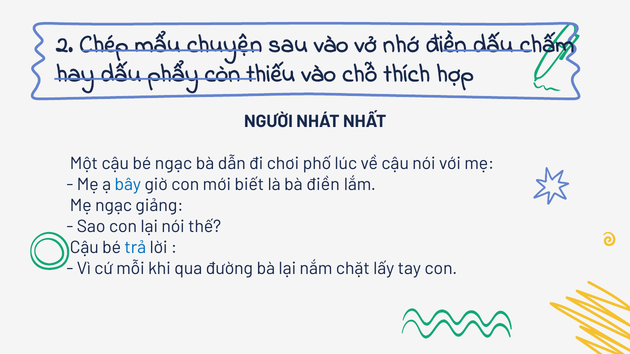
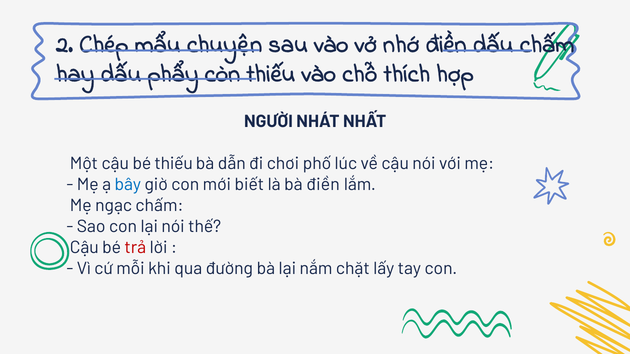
bé ngạc: ngạc -> thiếu (174, 164)
ngạc giảng: giảng -> chấm (159, 206)
trả colour: blue -> red (135, 248)
